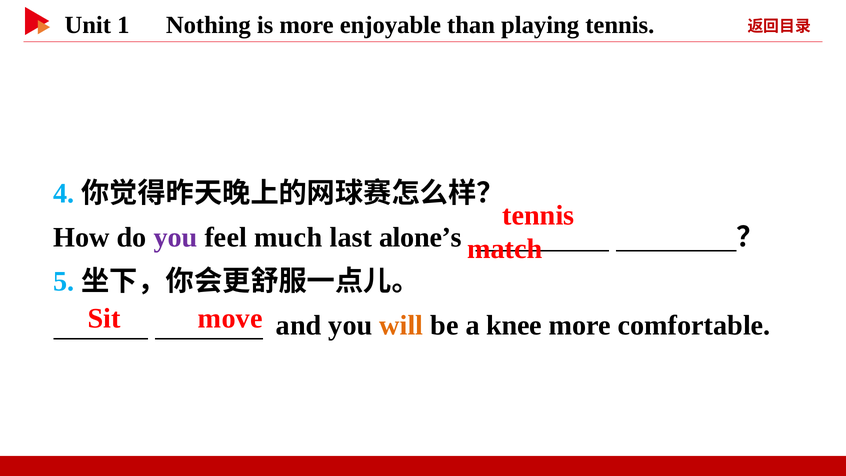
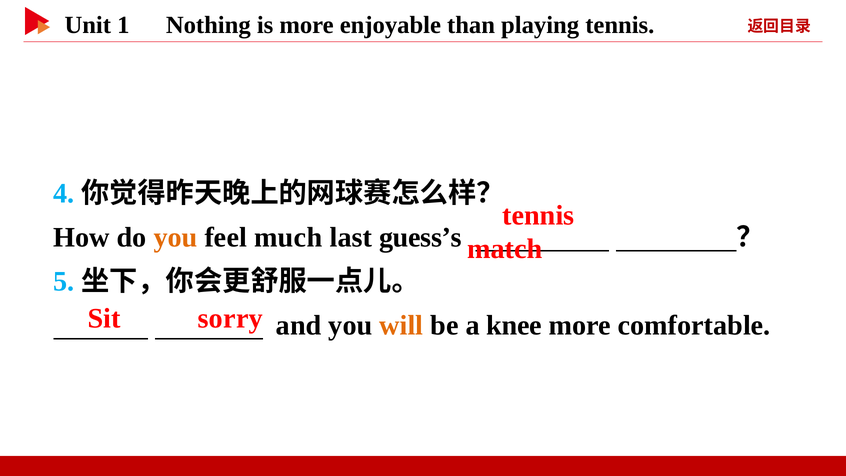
you colour: purple -> orange (176, 237)
alone’s: alone’s -> guess’s (420, 237)
move: move -> sorry (230, 318)
